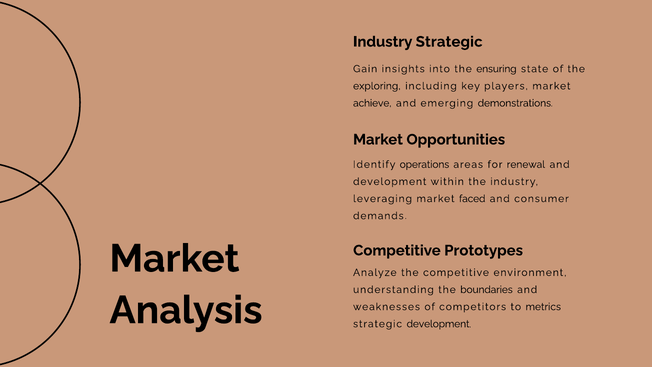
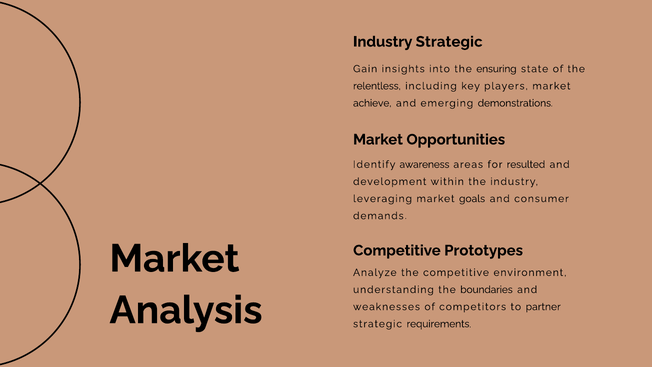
exploring: exploring -> relentless (377, 86)
operations: operations -> awareness (424, 164)
renewal: renewal -> resulted (526, 164)
faced: faced -> goals (472, 199)
metrics: metrics -> partner (543, 307)
strategic development: development -> requirements (439, 324)
